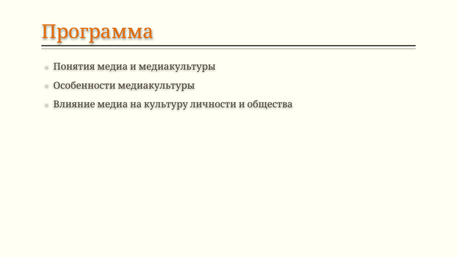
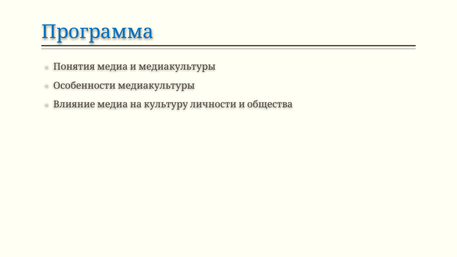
Программа colour: orange -> blue (98, 32)
